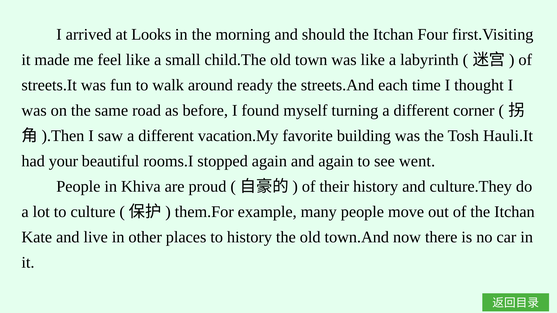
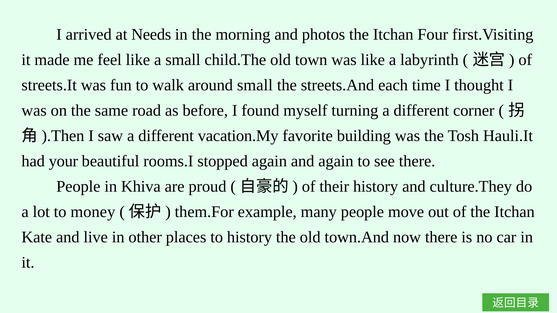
Looks: Looks -> Needs (151, 35)
should: should -> photos (323, 35)
around ready: ready -> small (255, 85)
see went: went -> there (417, 161)
culture: culture -> money (93, 212)
